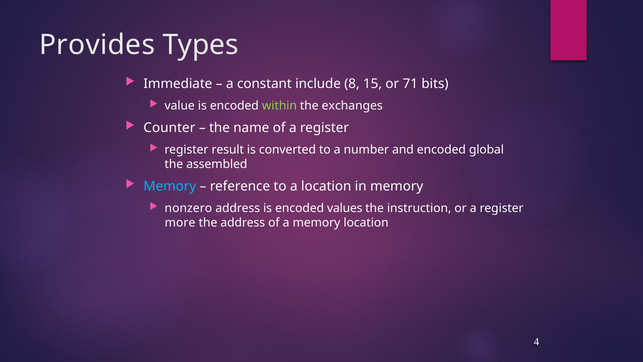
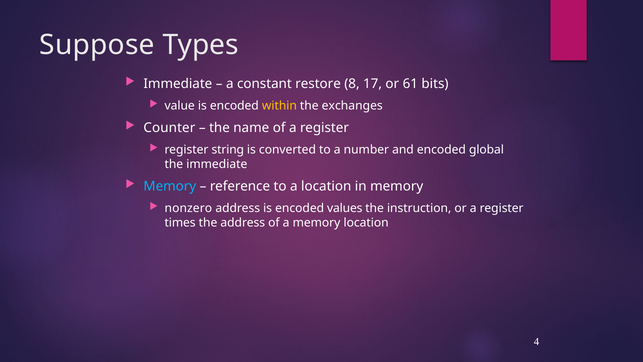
Provides: Provides -> Suppose (97, 45)
include: include -> restore (318, 84)
15: 15 -> 17 (373, 84)
71: 71 -> 61 (410, 84)
within colour: light green -> yellow (279, 106)
result: result -> string (228, 150)
the assembled: assembled -> immediate (217, 164)
more: more -> times (180, 222)
